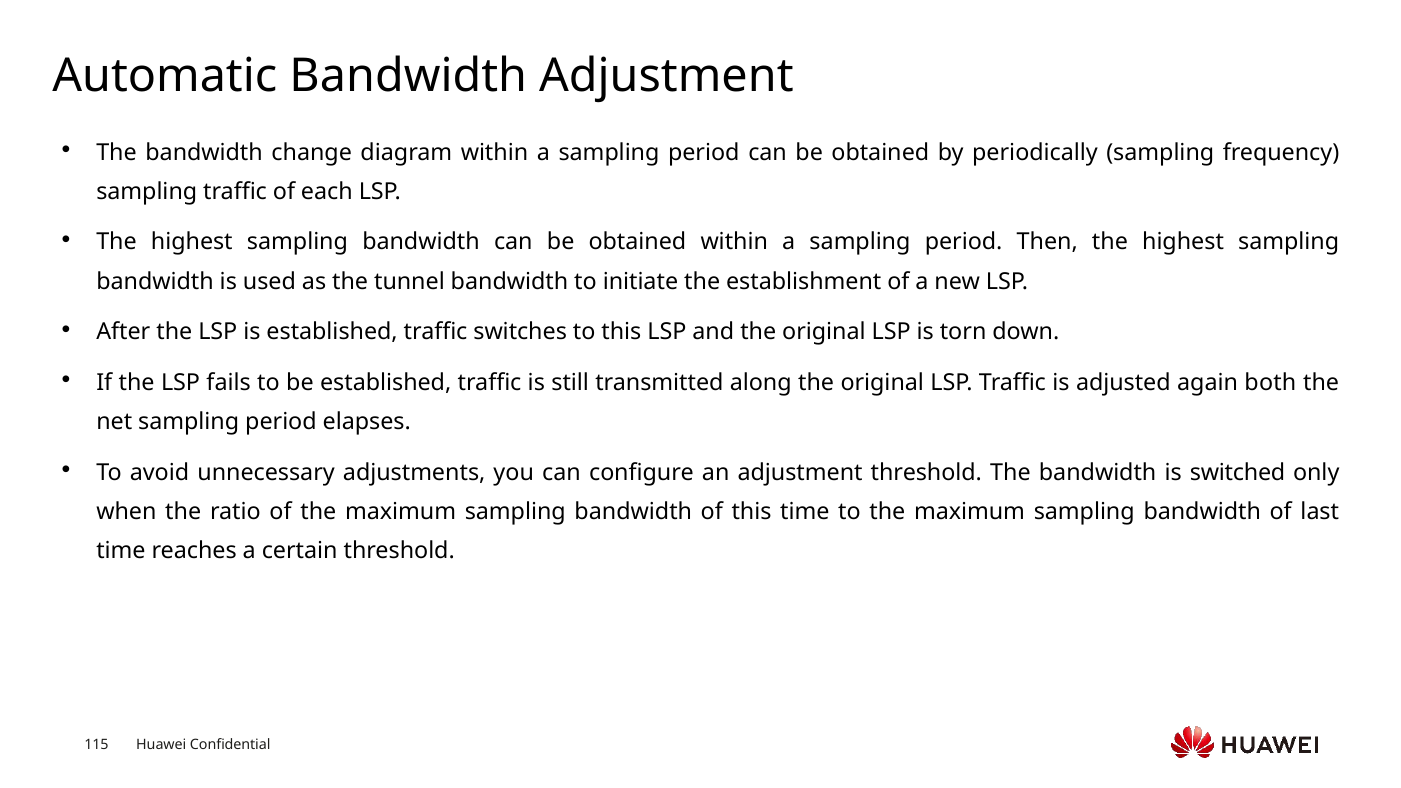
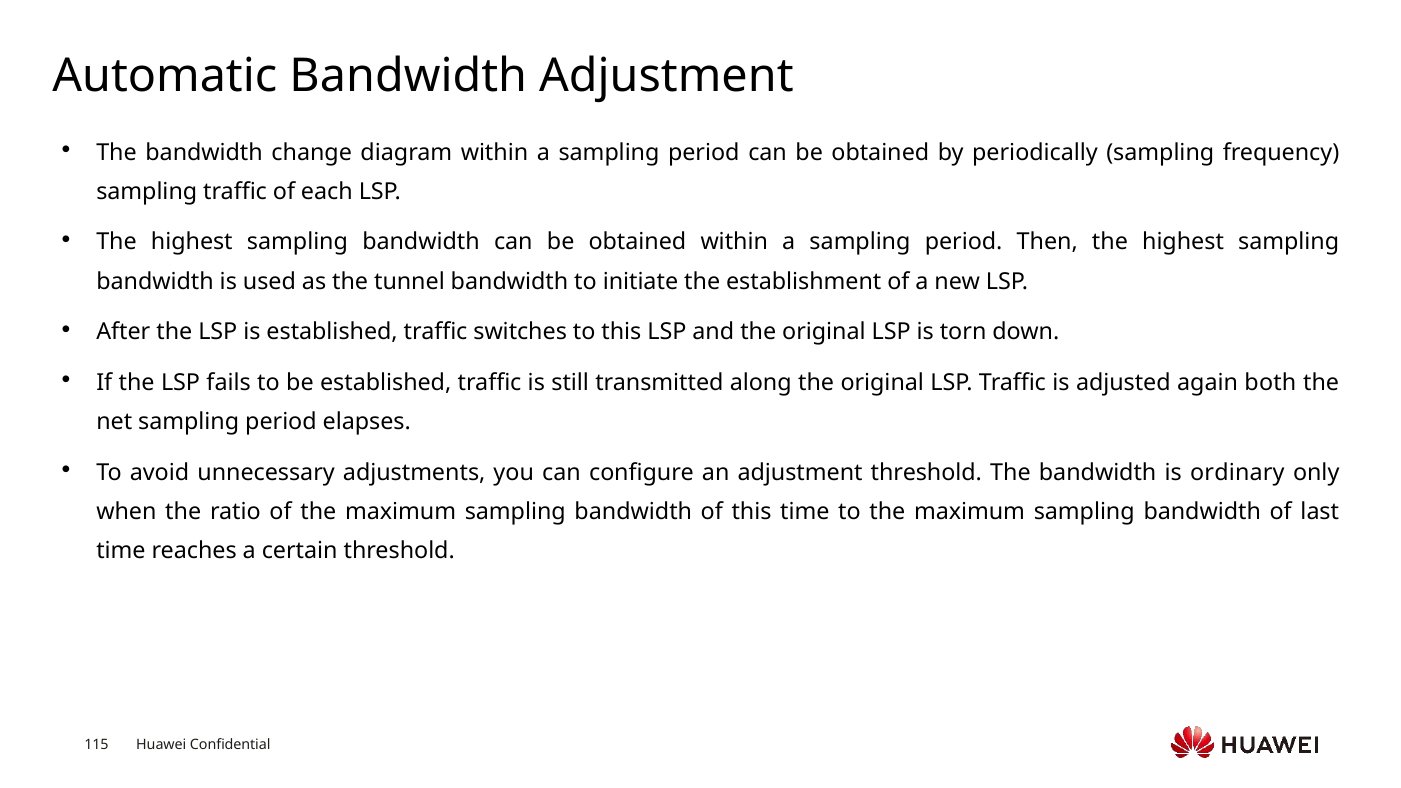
switched: switched -> ordinary (1237, 473)
